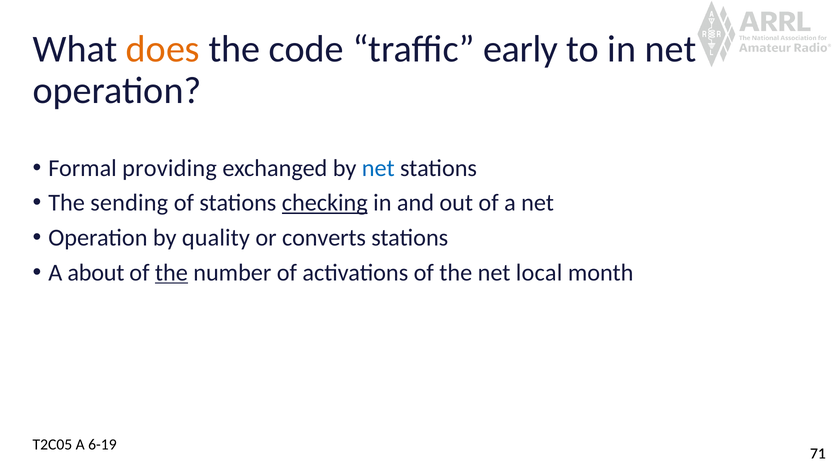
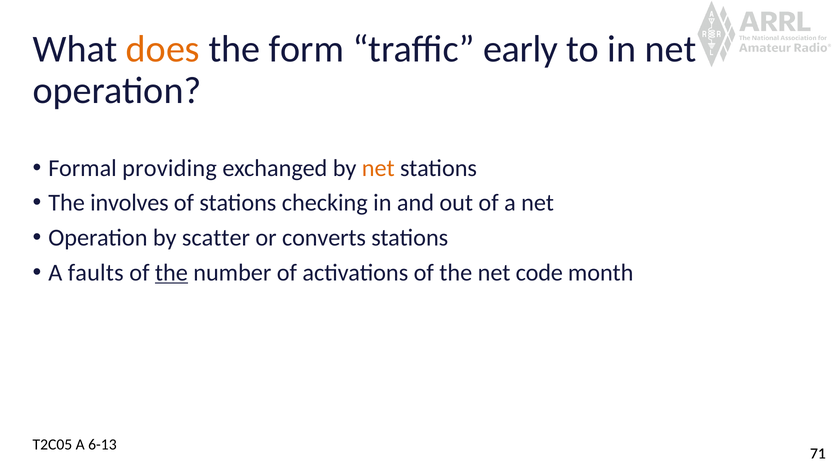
code: code -> form (306, 49)
net colour: blue -> orange (378, 168)
sending: sending -> involves (129, 203)
checking underline: present -> none (325, 203)
quality: quality -> scatter (216, 238)
about: about -> faults (96, 273)
local: local -> code (539, 273)
6-19: 6-19 -> 6-13 (102, 445)
